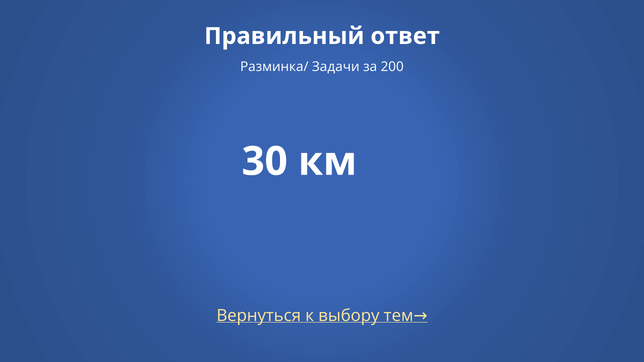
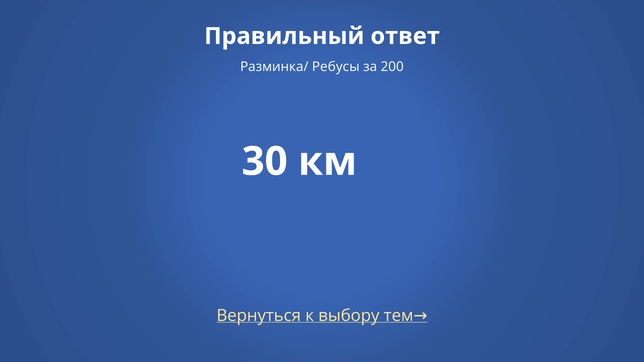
Задачи: Задачи -> Ребусы (336, 67)
